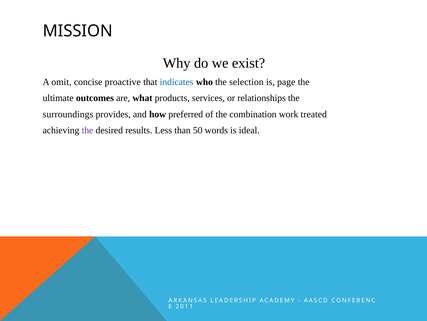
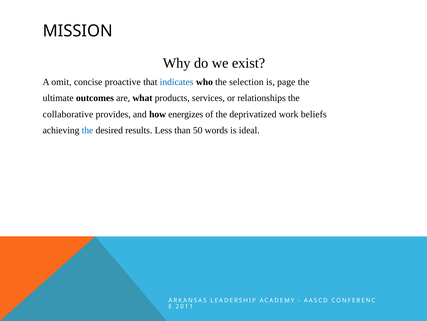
surroundings: surroundings -> collaborative (68, 114)
preferred: preferred -> energizes (186, 114)
combination: combination -> deprivatized (253, 114)
treated: treated -> beliefs (314, 114)
the colour: purple -> blue (88, 130)
